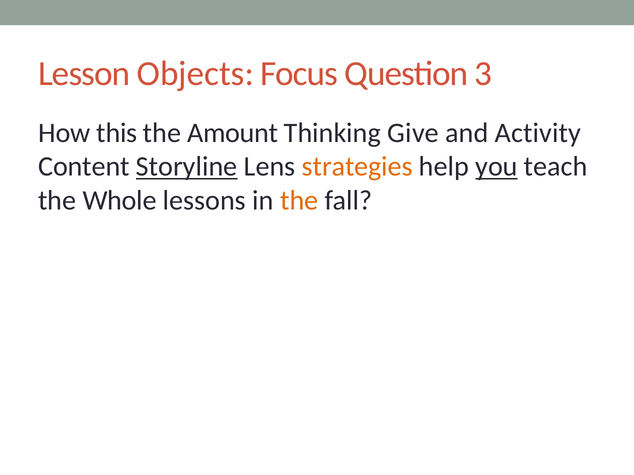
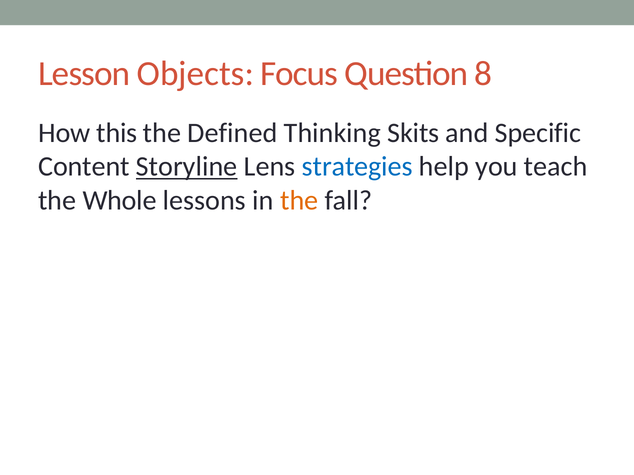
3: 3 -> 8 (483, 74)
Amount: Amount -> Defined (232, 133)
Give: Give -> Skits (413, 133)
Activity: Activity -> Specific (538, 133)
strategies colour: orange -> blue (357, 167)
you underline: present -> none (497, 167)
